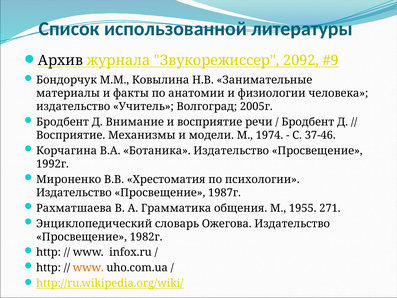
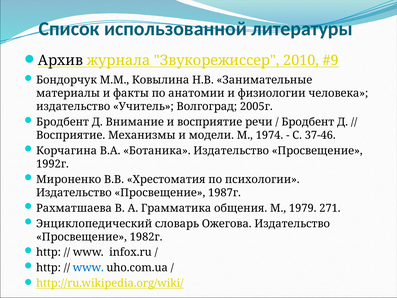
2092: 2092 -> 2010 (301, 60)
1955: 1955 -> 1979 (303, 208)
www colour: orange -> blue (88, 268)
